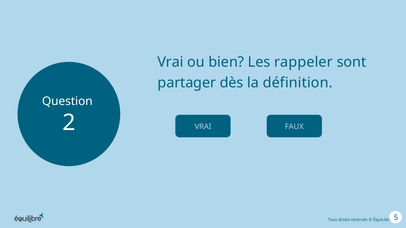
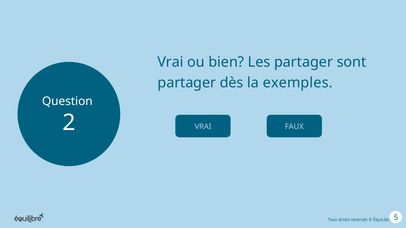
Les rappeler: rappeler -> partager (304, 62)
définition: définition -> exemples (298, 83)
